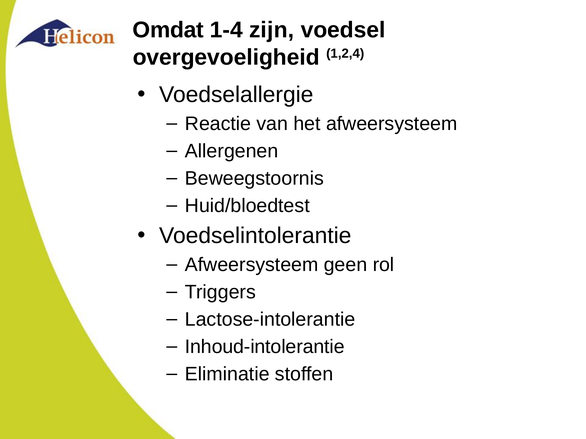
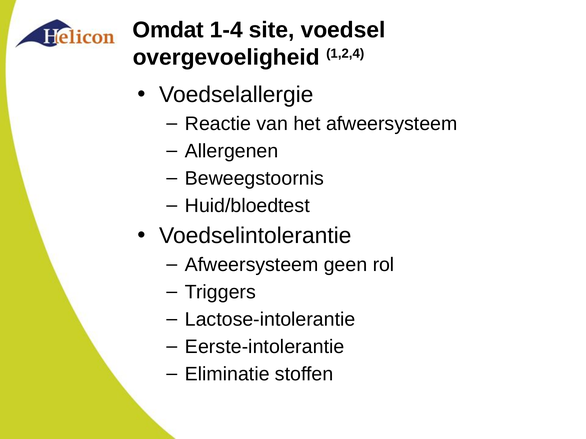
zijn: zijn -> site (272, 30)
Inhoud-intolerantie: Inhoud-intolerantie -> Eerste-intolerantie (265, 347)
